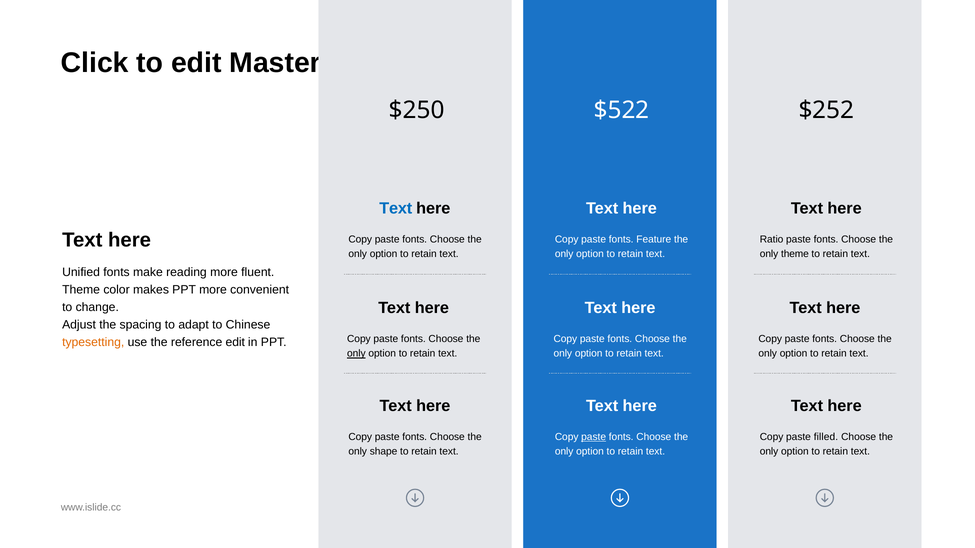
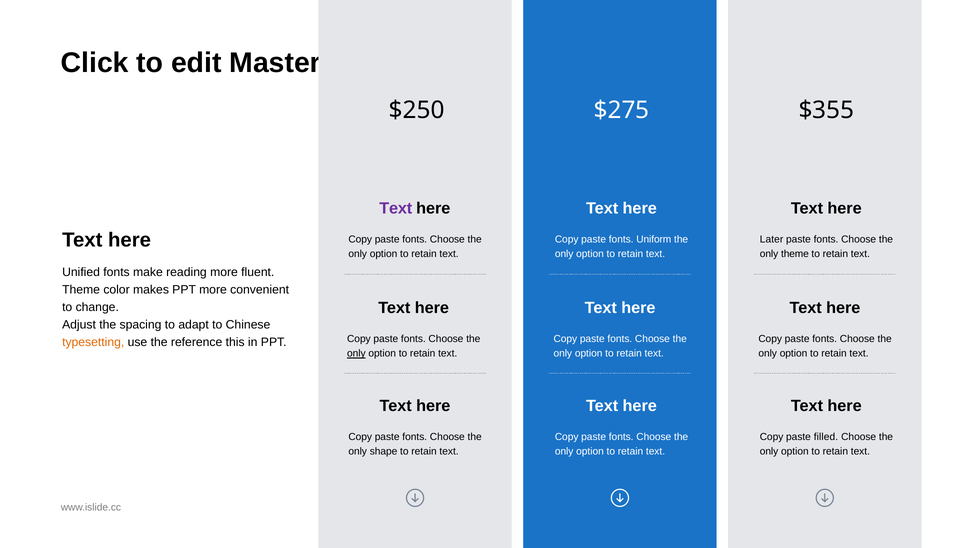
$522: $522 -> $275 (622, 110)
$252: $252 -> $355 (826, 110)
Text colour: blue -> purple (396, 209)
Feature: Feature -> Uniform (654, 240)
Ratio: Ratio -> Later (772, 240)
reference edit: edit -> this (235, 343)
paste underline: present -> none (594, 437)
